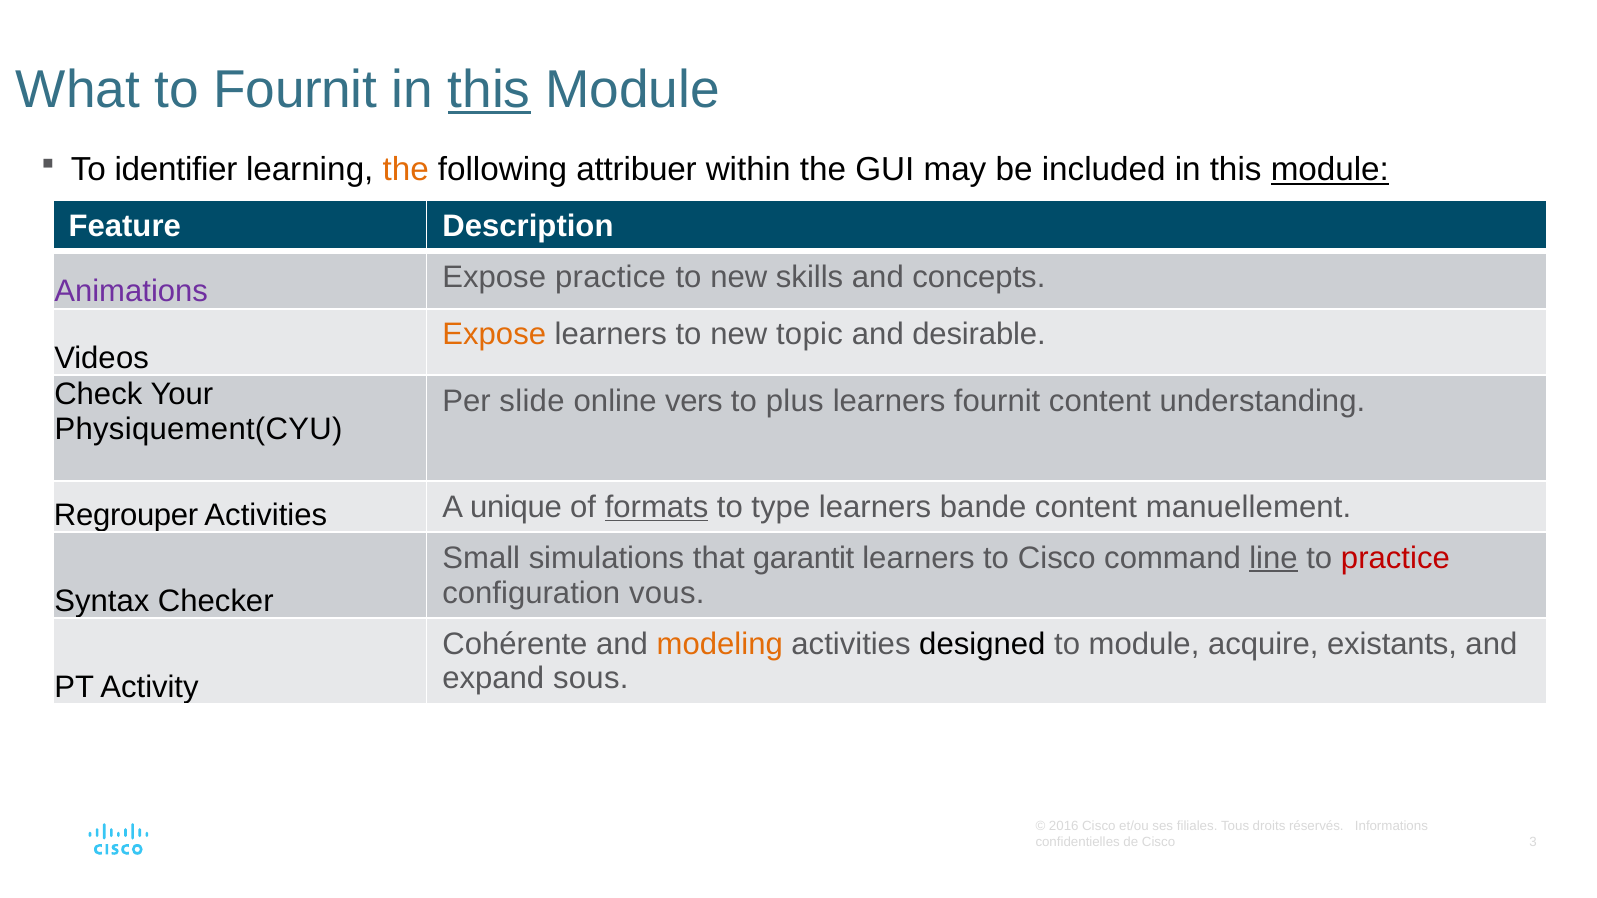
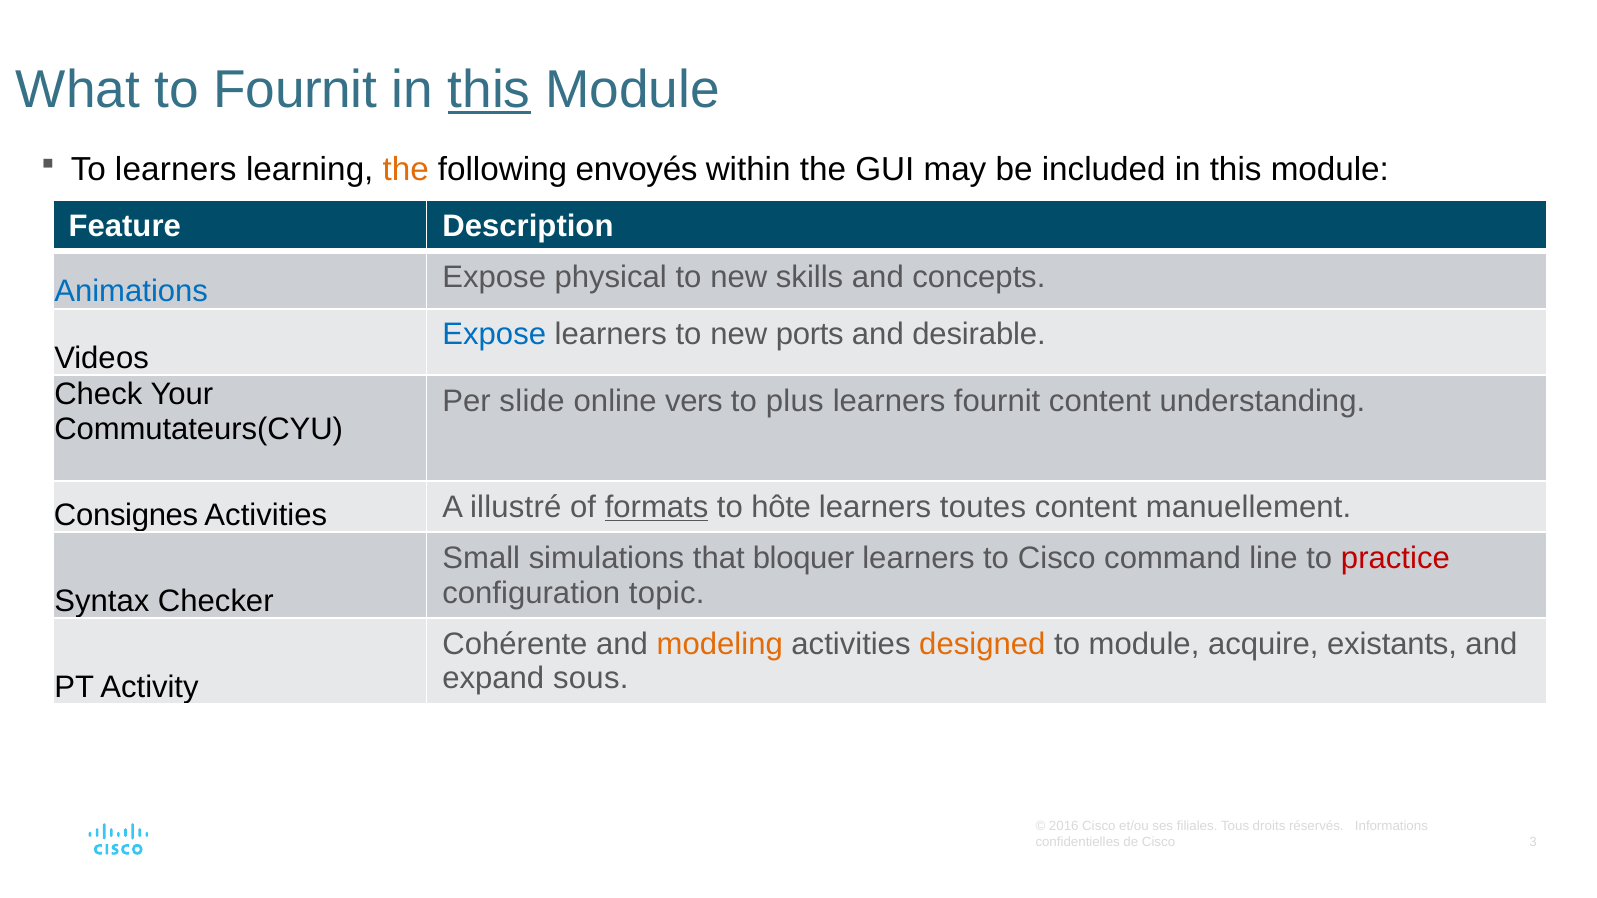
To identifier: identifier -> learners (176, 170)
attribuer: attribuer -> envoyés (637, 170)
module underline: present -> none (1330, 170)
Animations colour: purple -> blue (131, 292)
Expose practice: practice -> physical (611, 277)
Expose colour: orange -> blue (494, 335)
topic: topic -> ports (810, 335)
Physiquement(CYU: Physiquement(CYU -> Commutateurs(CYU (199, 430)
Regrouper: Regrouper -> Consignes (126, 515)
unique: unique -> illustré (516, 507)
type: type -> hôte (781, 507)
bande: bande -> toutes (983, 507)
garantit: garantit -> bloquer (804, 558)
line underline: present -> none (1273, 558)
vous: vous -> topic (667, 593)
designed colour: black -> orange (982, 644)
